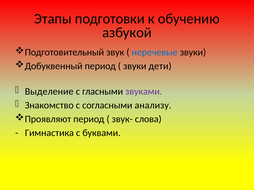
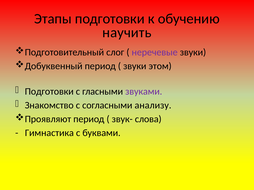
азбукой: азбукой -> научить (127, 33)
звук: звук -> слог (115, 52)
неречевые colour: blue -> purple (155, 52)
дети: дети -> этом (160, 66)
Выделение: Выделение -> Подготовки (49, 92)
